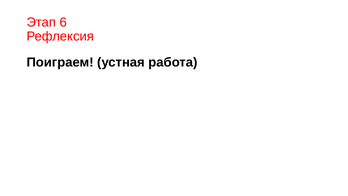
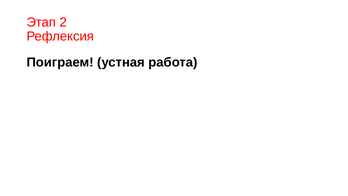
6: 6 -> 2 (63, 22)
